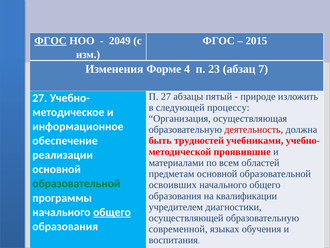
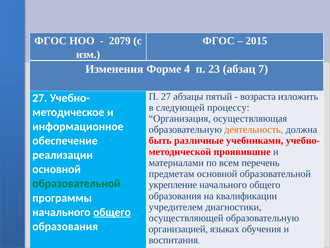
ФГОС underline: present -> none (50, 41)
2049: 2049 -> 2079 (120, 41)
природе: природе -> возраста (258, 96)
деятельность colour: red -> orange (254, 129)
трудностей: трудностей -> различные (199, 140)
областей: областей -> перечень (261, 162)
освоивших: освоивших -> укрепление (173, 185)
современной: современной -> организацией (178, 229)
